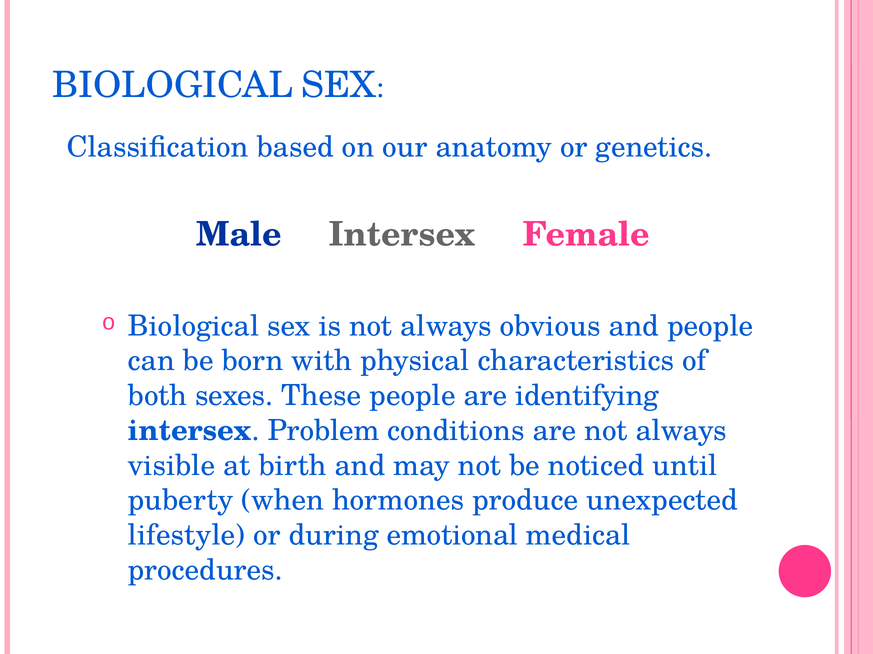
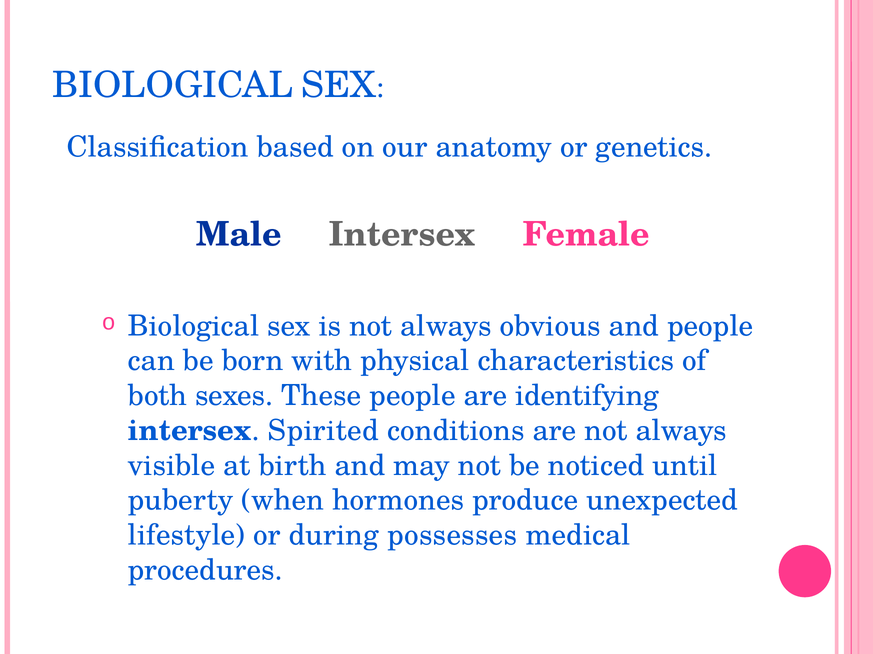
Problem: Problem -> Spirited (323, 431)
emotional: emotional -> possesses (452, 536)
